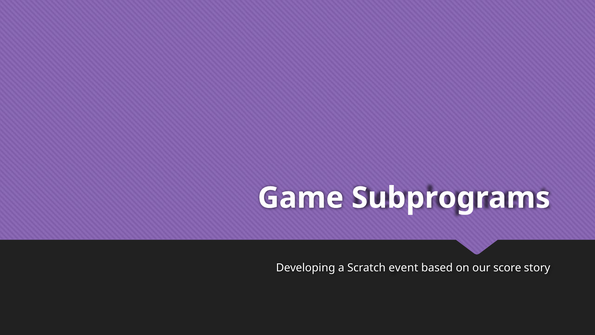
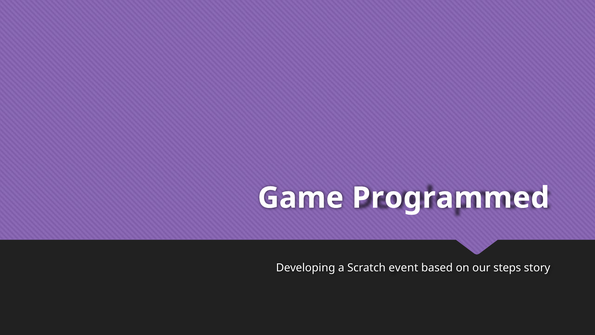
Subprograms: Subprograms -> Programmed (451, 198)
score: score -> steps (507, 267)
